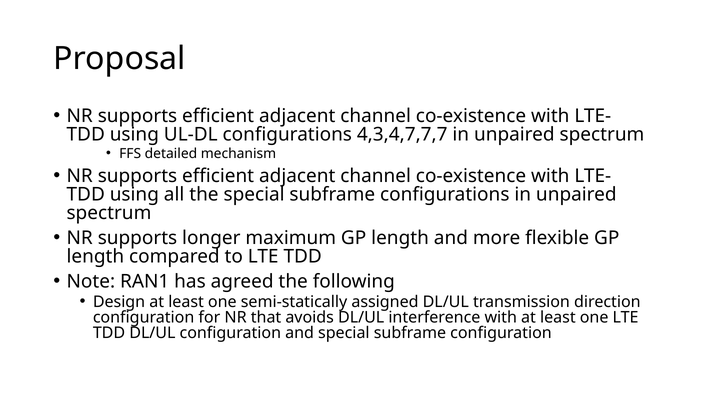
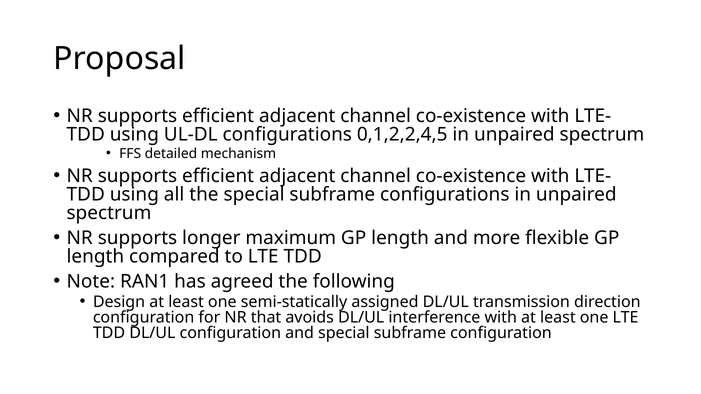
4,3,4,7,7,7: 4,3,4,7,7,7 -> 0,1,2,2,4,5 (402, 135)
